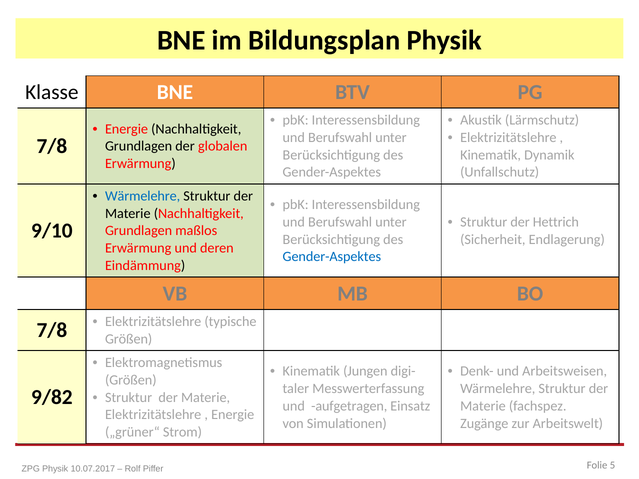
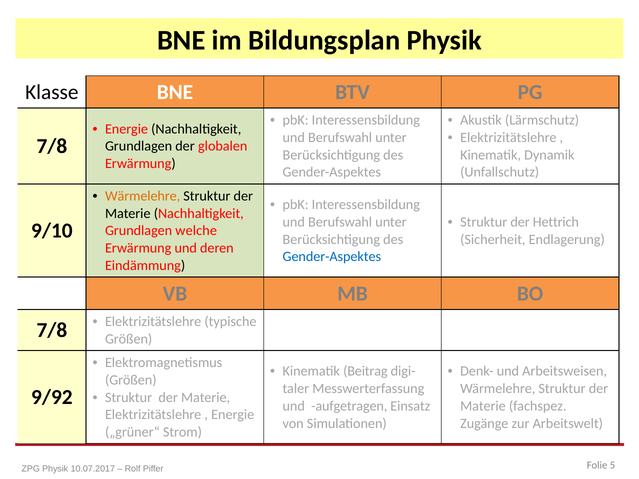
Wärmelehre colour: blue -> orange (143, 196)
maßlos: maßlos -> welche (196, 231)
Jungen: Jungen -> Beitrag (365, 371)
9/82: 9/82 -> 9/92 (52, 398)
